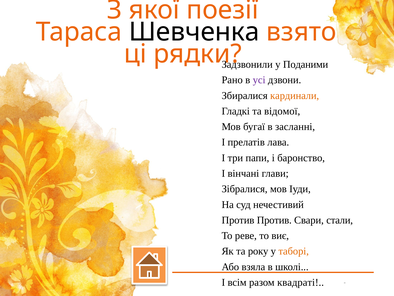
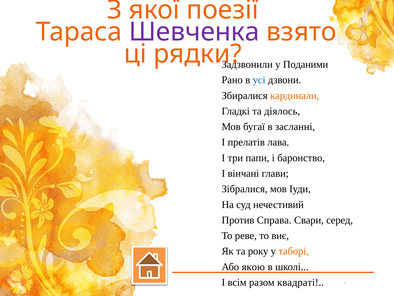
Шевченка colour: black -> purple (194, 32)
усі colour: purple -> blue (259, 80)
відомої: відомої -> діялось (282, 111)
Против Против: Против -> Справа (274, 220)
стали: стали -> серед (340, 220)
взяла: взяла -> якою (253, 266)
